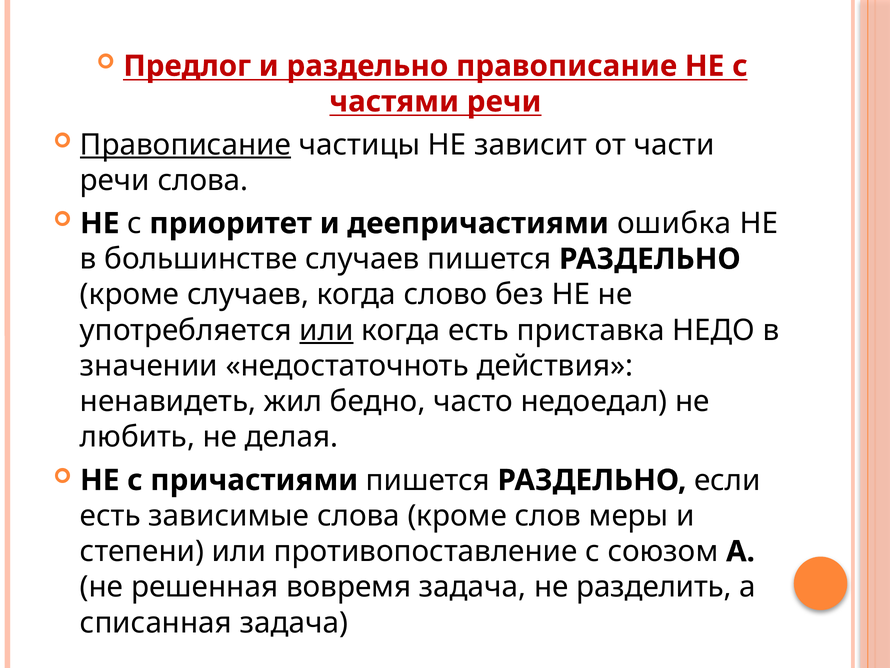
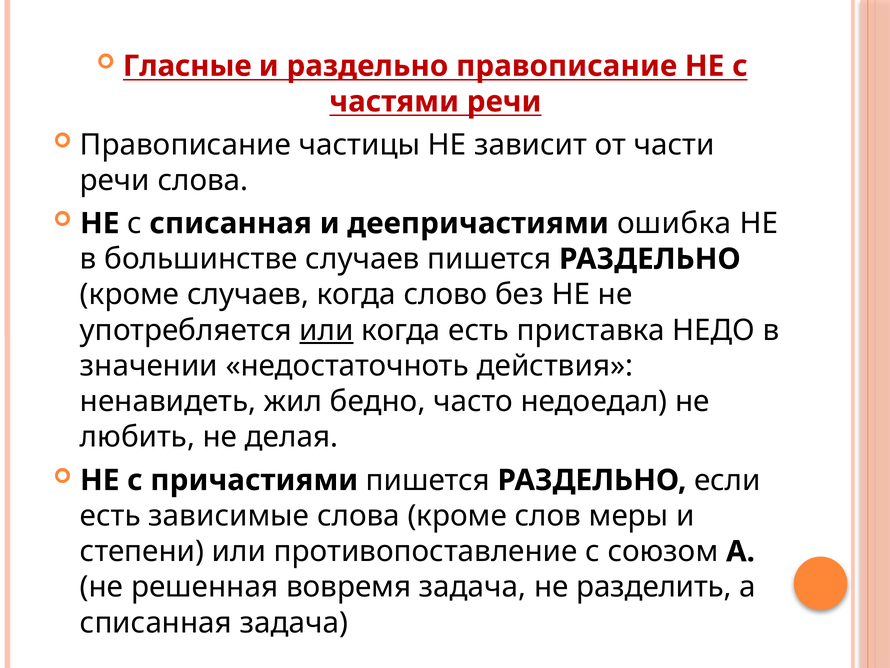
Предлог: Предлог -> Гласные (187, 66)
Правописание underline: present -> none (186, 145)
с приоритет: приоритет -> списанная (231, 223)
